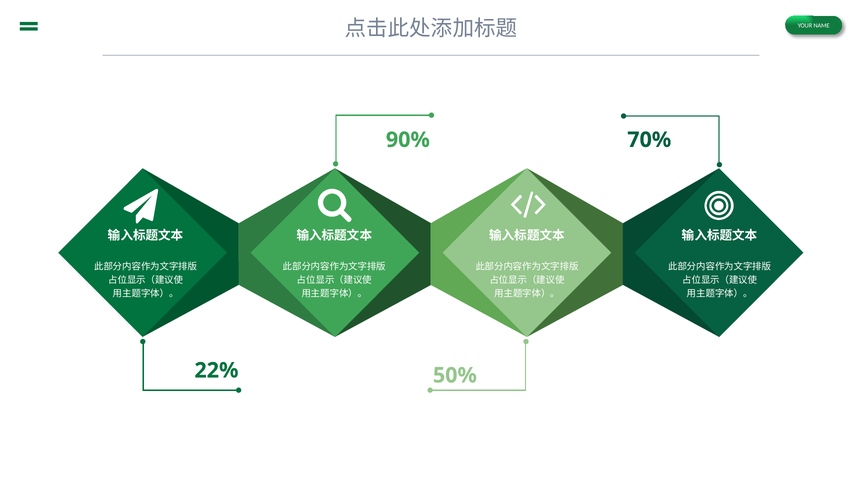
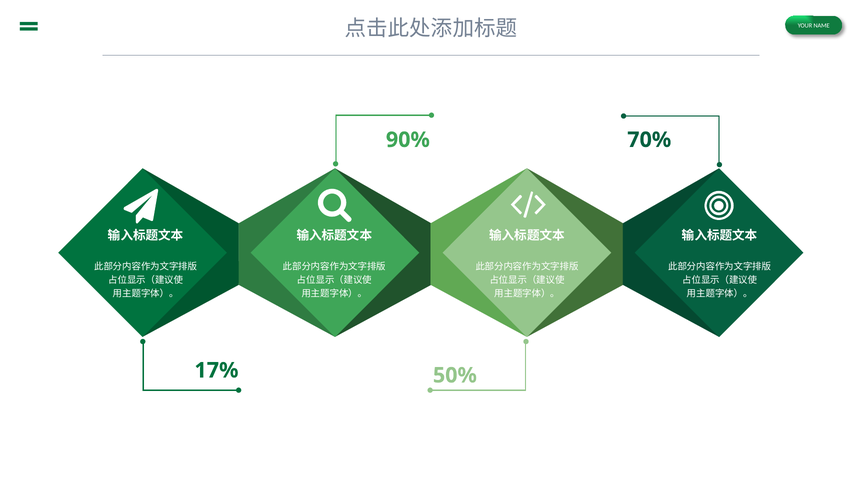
22%: 22% -> 17% (216, 370)
